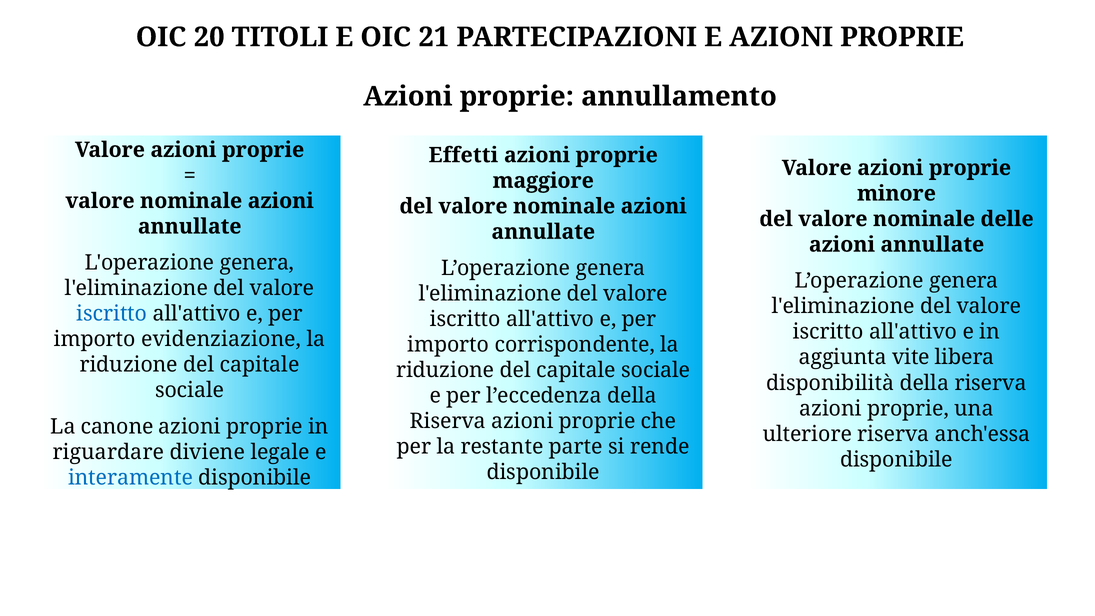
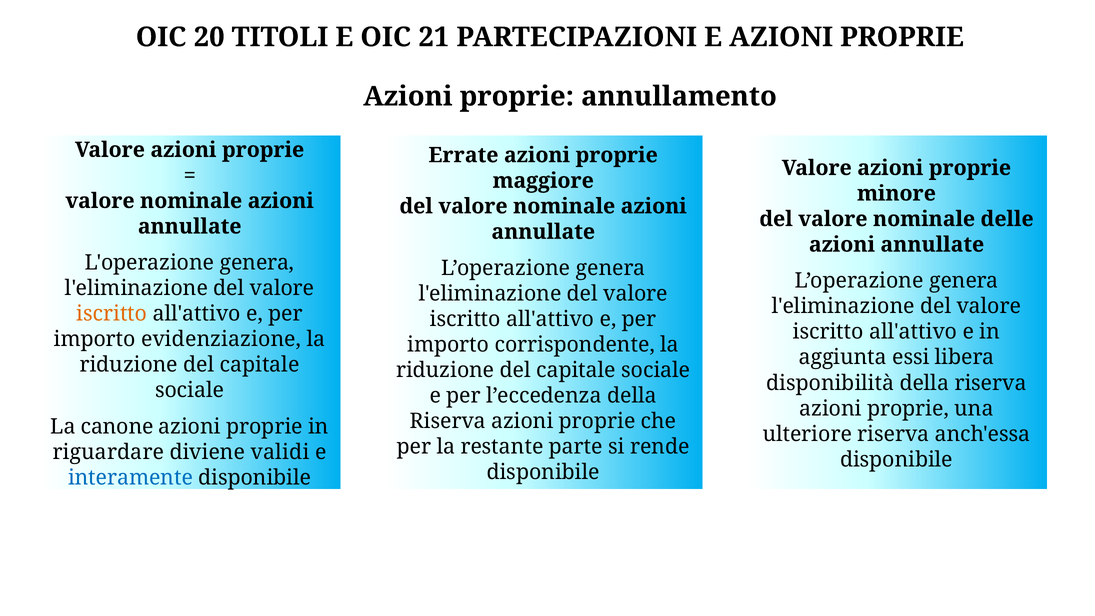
Effetti: Effetti -> Errate (463, 155)
iscritto colour: blue -> orange (112, 314)
vite: vite -> essi (911, 357)
legale: legale -> validi (280, 452)
